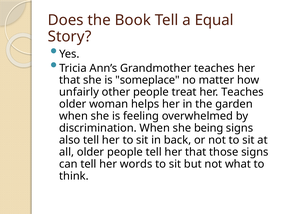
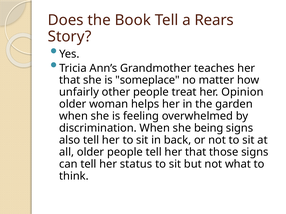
Equal: Equal -> Rears (214, 20)
her Teaches: Teaches -> Opinion (242, 92)
words: words -> status (136, 164)
